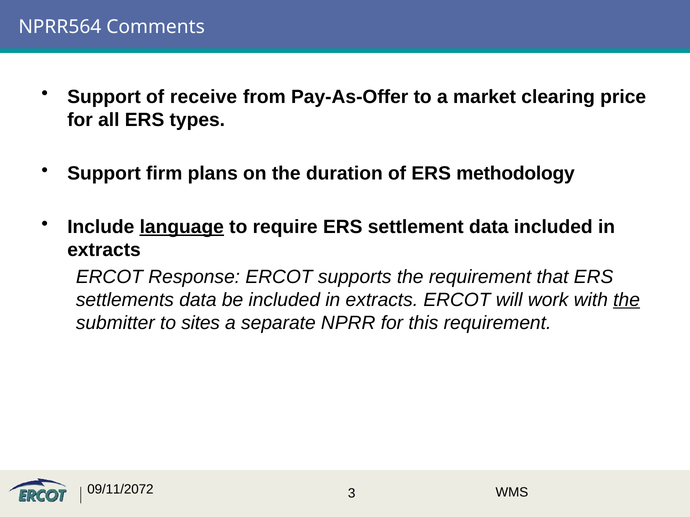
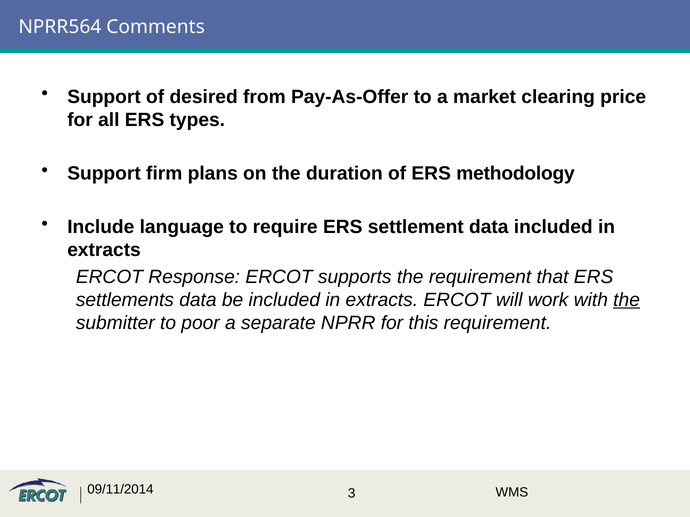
receive: receive -> desired (204, 97)
language underline: present -> none (182, 227)
sites: sites -> poor (201, 323)
09/11/2072: 09/11/2072 -> 09/11/2014 (120, 490)
